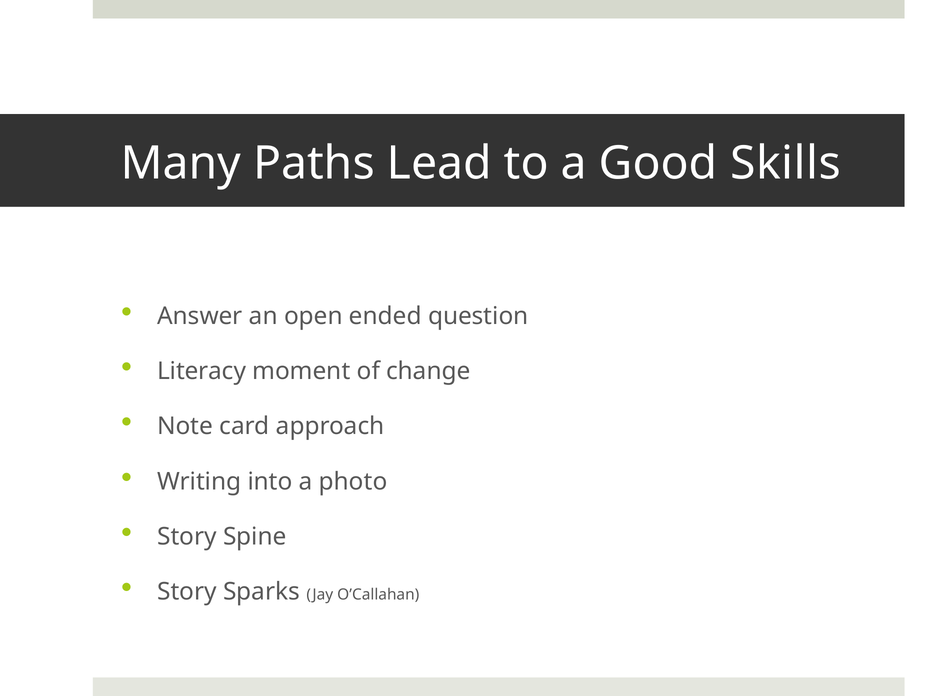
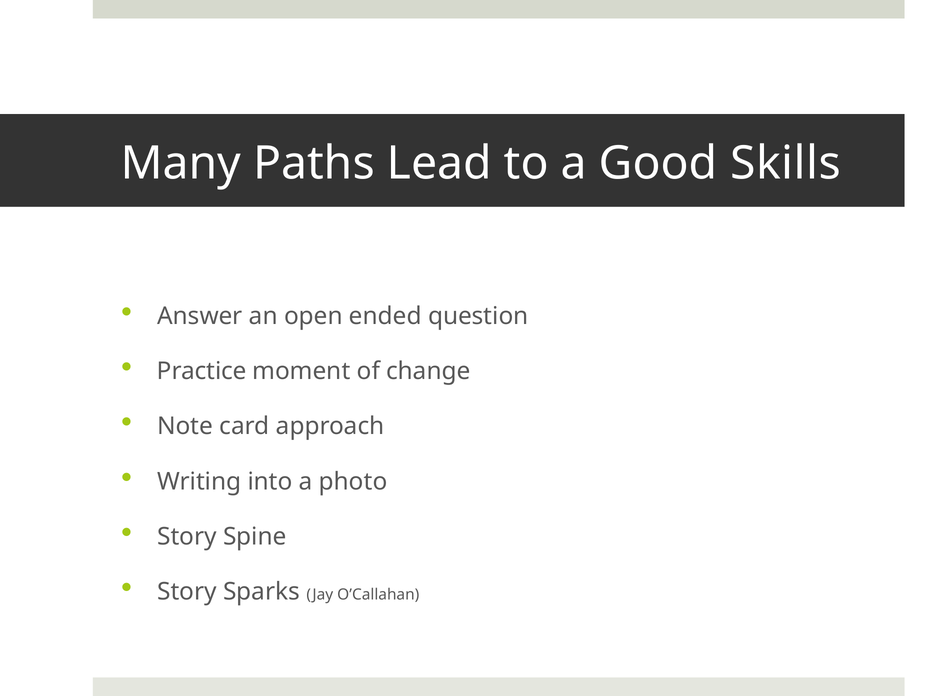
Literacy: Literacy -> Practice (202, 371)
